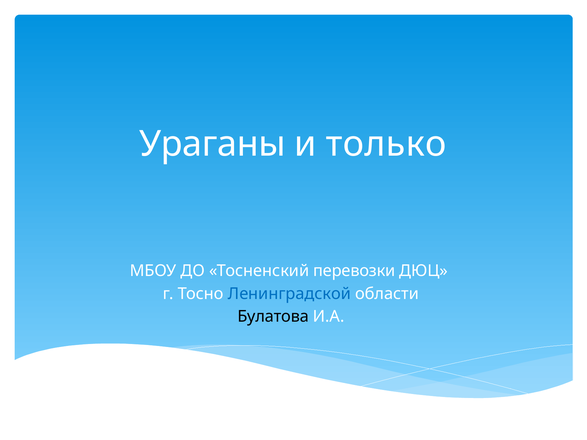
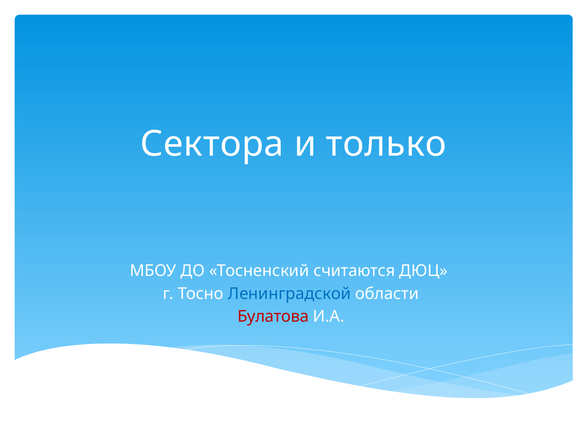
Ураганы: Ураганы -> Сектора (212, 144)
перевозки: перевозки -> считаются (354, 271)
Булатова colour: black -> red (273, 317)
